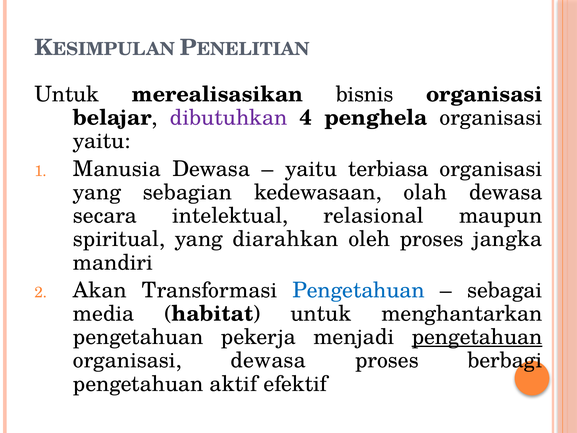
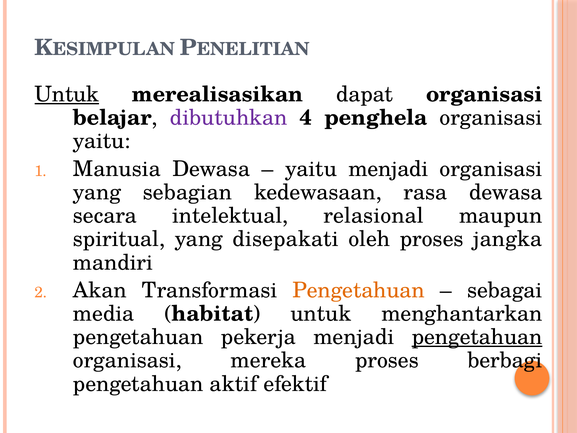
Untuk underline: none -> present (67, 94)
bisnis: bisnis -> dapat (365, 94)
yaitu terbiasa: terbiasa -> menjadi (388, 169)
olah: olah -> rasa (425, 192)
diarahkan: diarahkan -> disepakati (286, 239)
Pengetahuan colour: blue -> orange (359, 290)
organisasi dewasa: dewasa -> mereka (268, 360)
